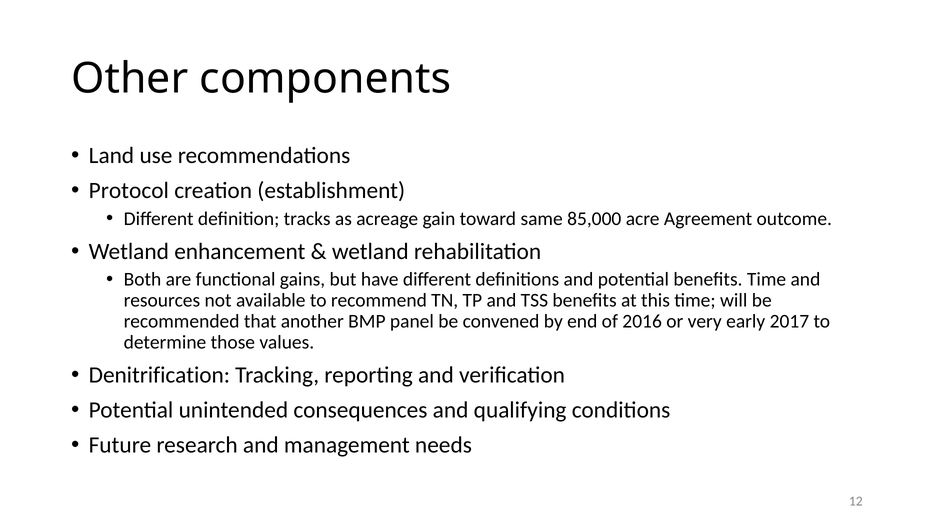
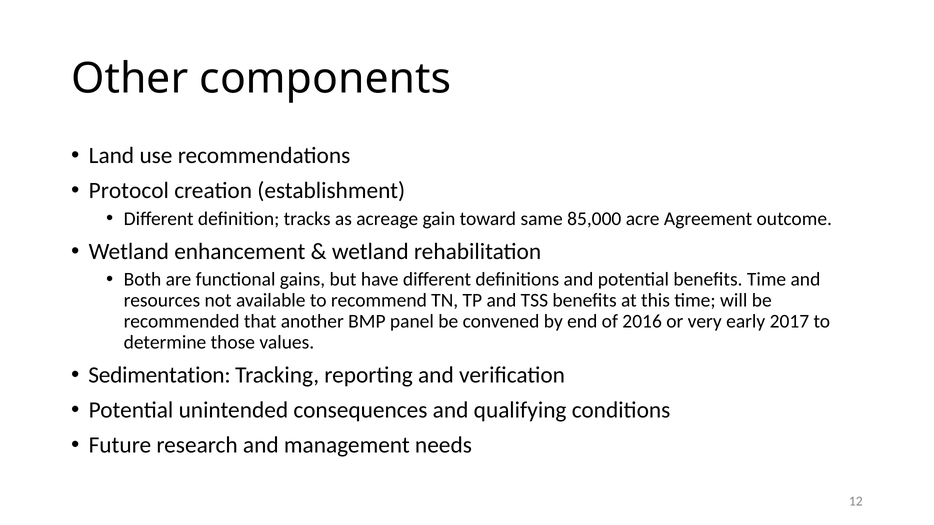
Denitrification: Denitrification -> Sedimentation (159, 375)
